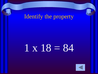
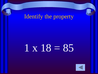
84: 84 -> 85 (68, 48)
